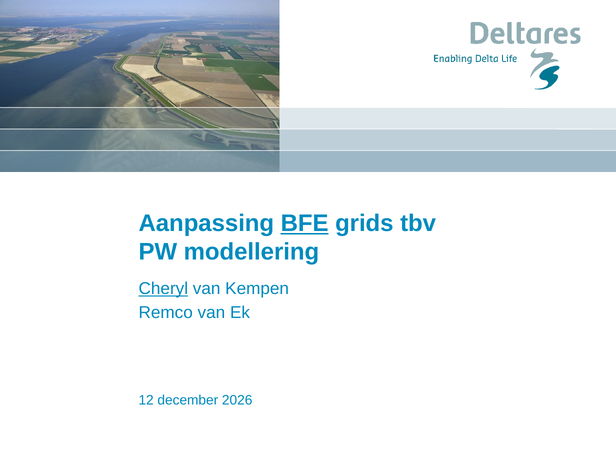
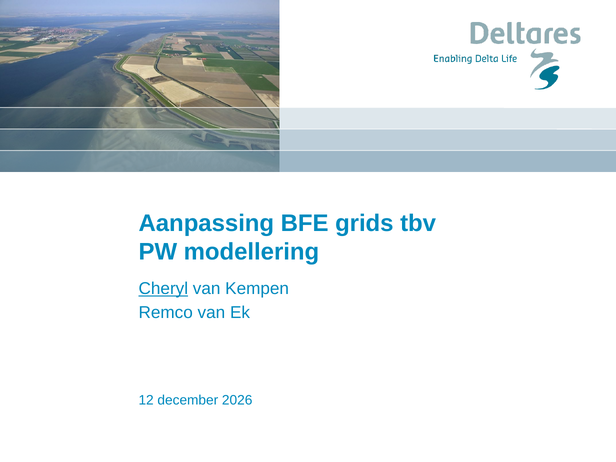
BFE underline: present -> none (305, 223)
